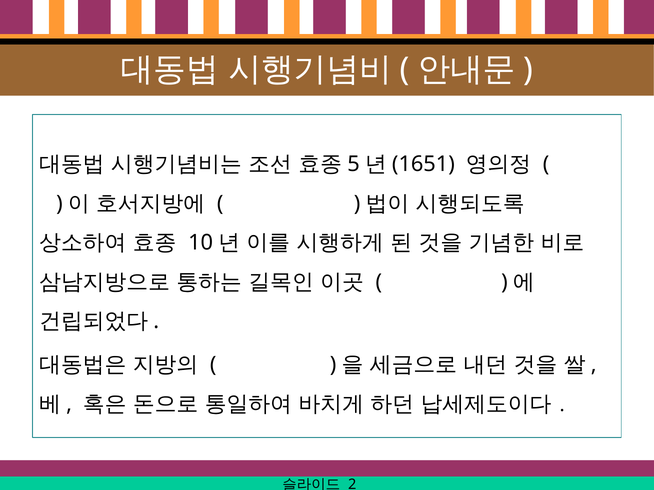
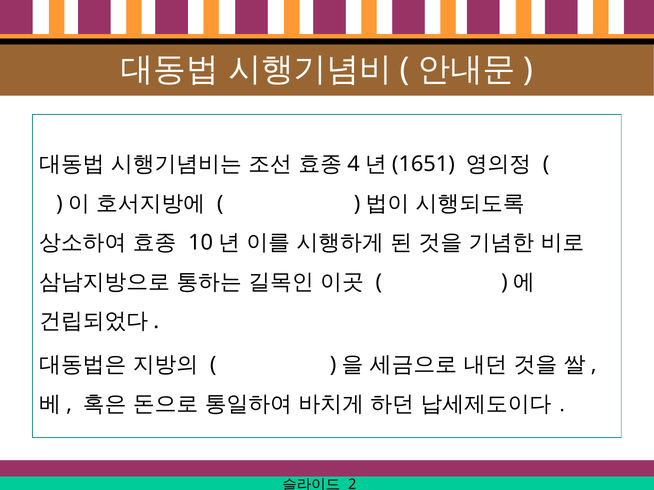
5: 5 -> 4 (354, 164)
